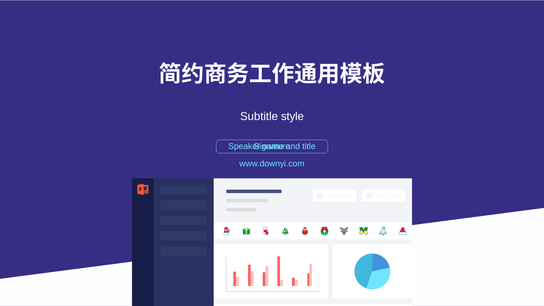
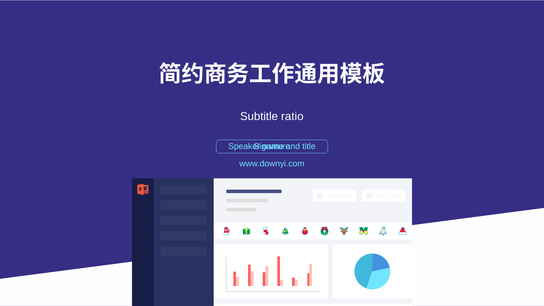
style: style -> ratio (292, 117)
